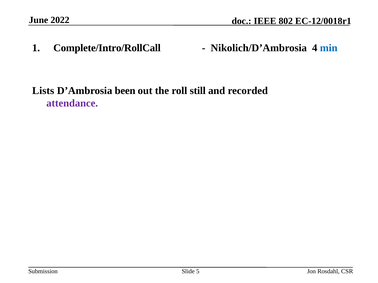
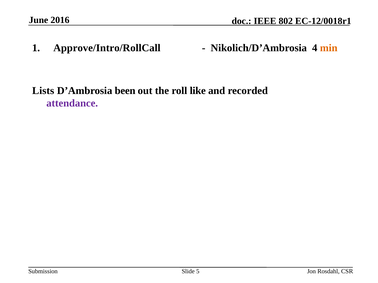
2022: 2022 -> 2016 (60, 20)
Complete/Intro/RollCall: Complete/Intro/RollCall -> Approve/Intro/RollCall (107, 48)
min colour: blue -> orange (329, 48)
still: still -> like (198, 91)
